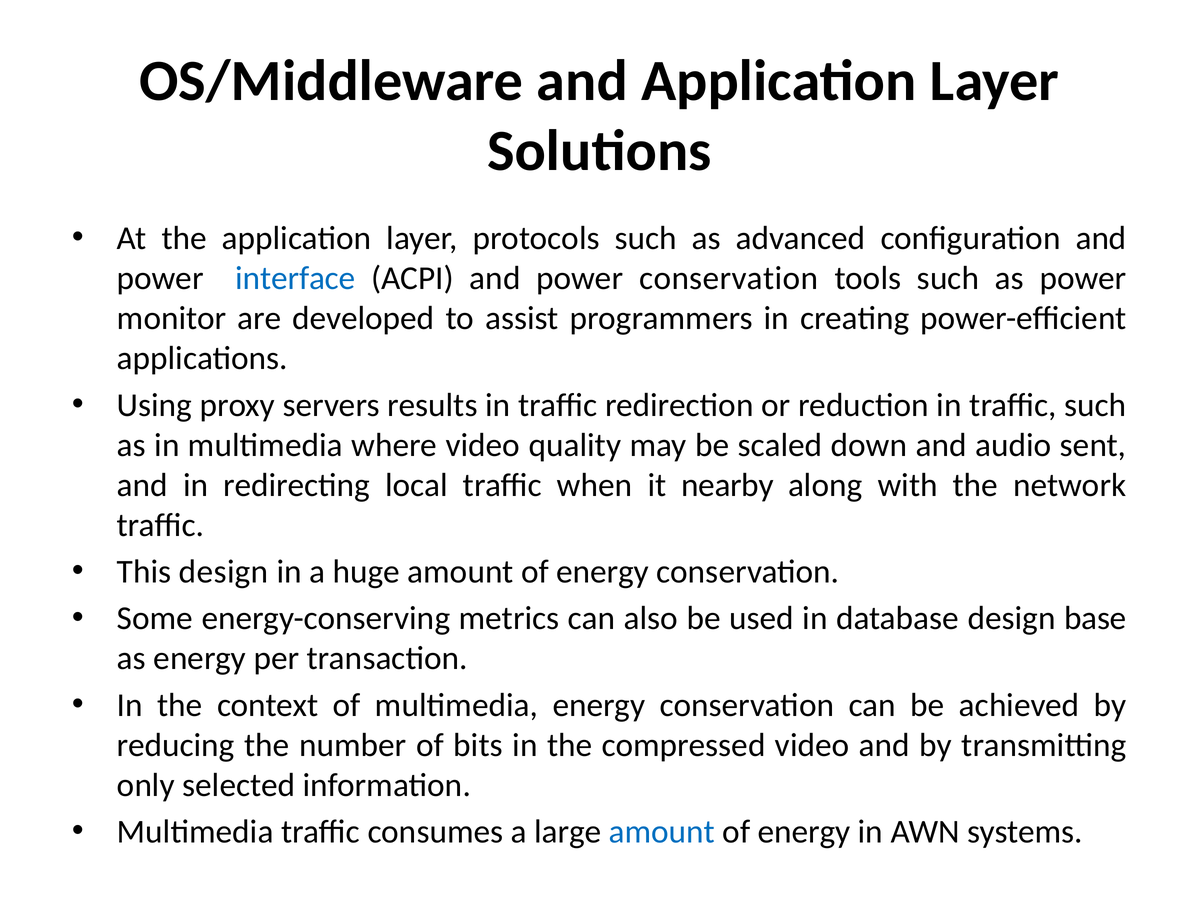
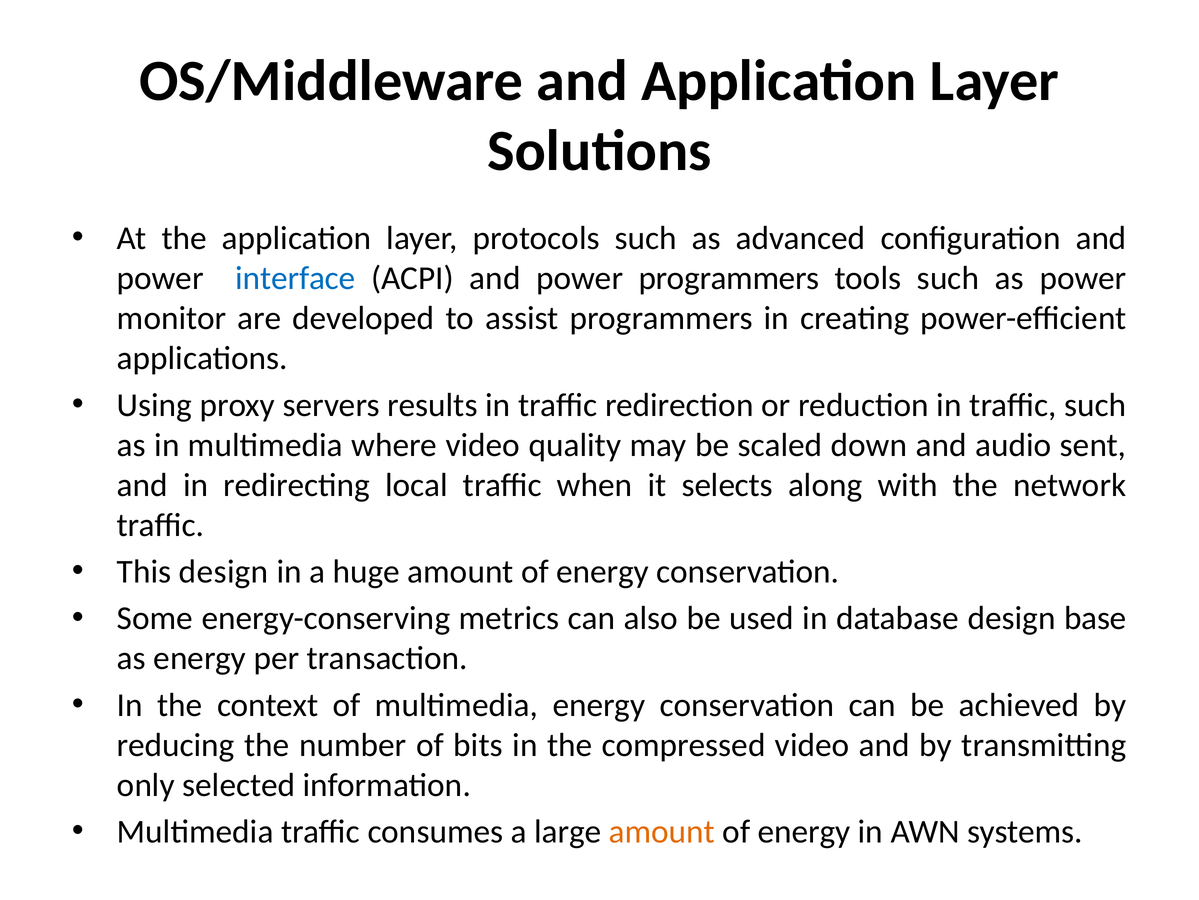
power conservation: conservation -> programmers (729, 278)
nearby: nearby -> selects (727, 485)
amount colour: blue -> orange (662, 831)
